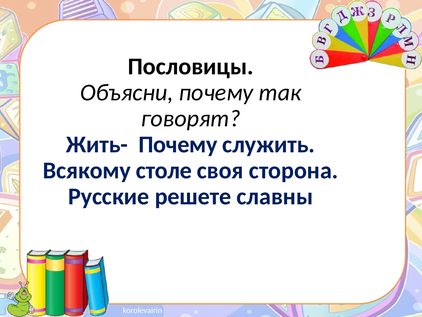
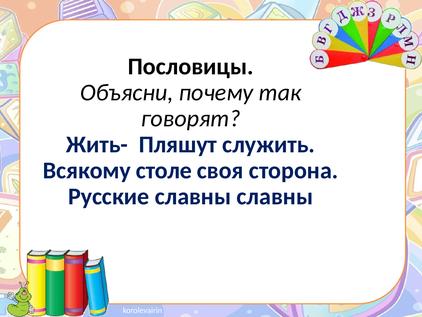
Жить- Почему: Почему -> Пляшут (178, 144)
Русские решете: решете -> славны (193, 196)
